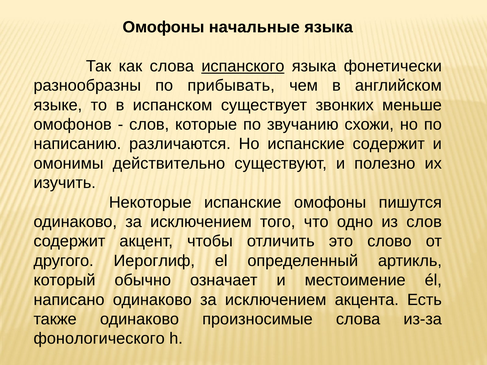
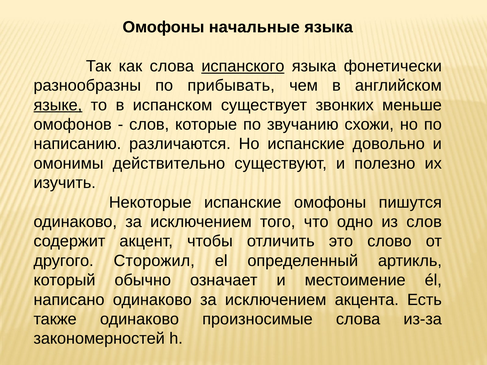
языке underline: none -> present (58, 105)
испанские содержит: содержит -> довольно (389, 144)
Иероглиф: Иероглиф -> Сторожил (154, 261)
фонологического: фонологического -> закономерностей (99, 339)
